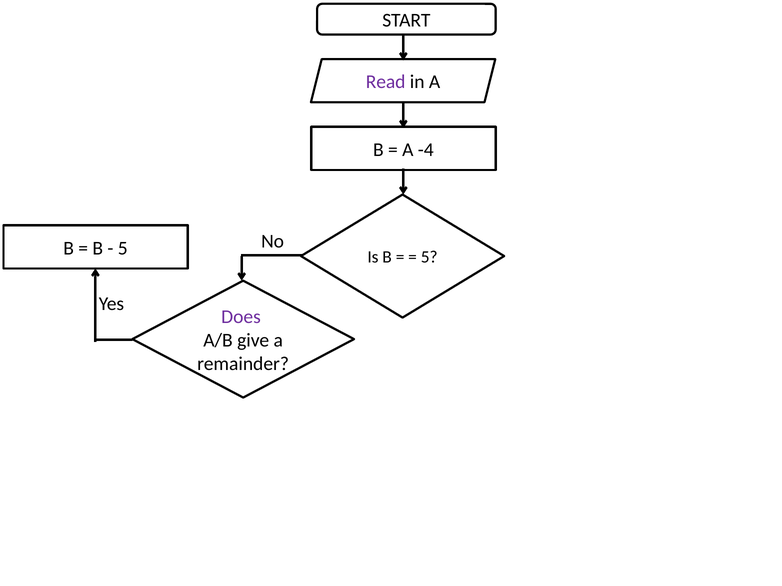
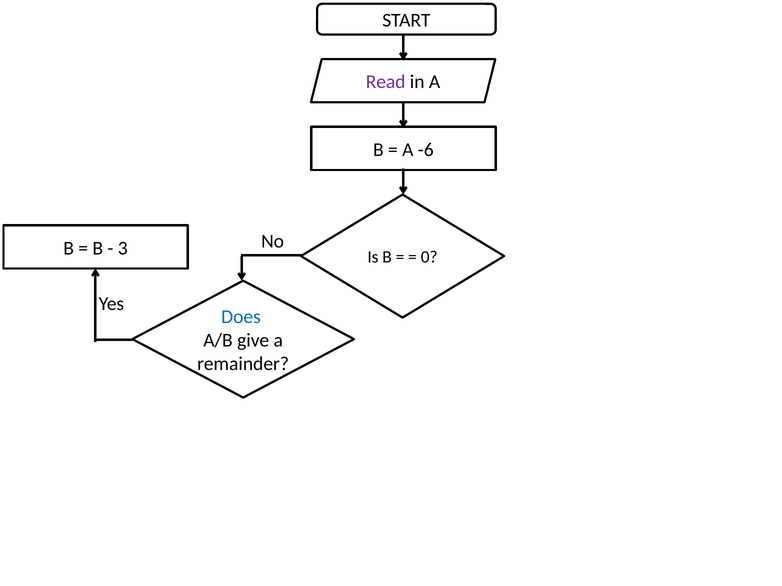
-4: -4 -> -6 (426, 150)
5: 5 -> 3 (123, 248)
5: 5 -> 0 (429, 257)
Does colour: purple -> blue (241, 317)
